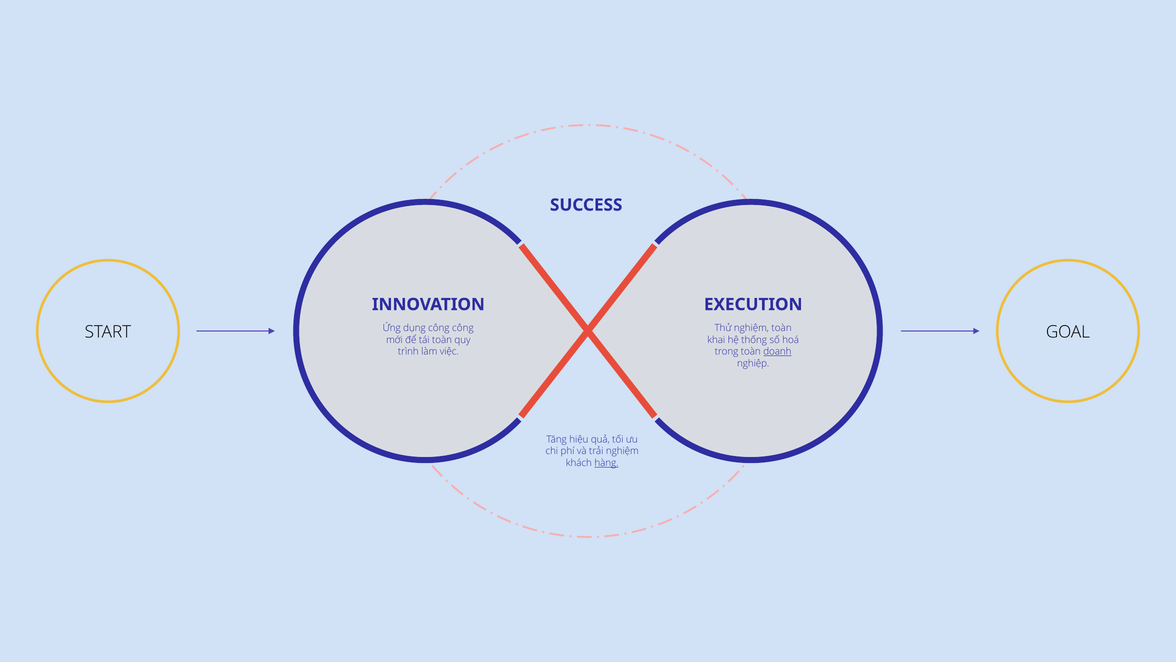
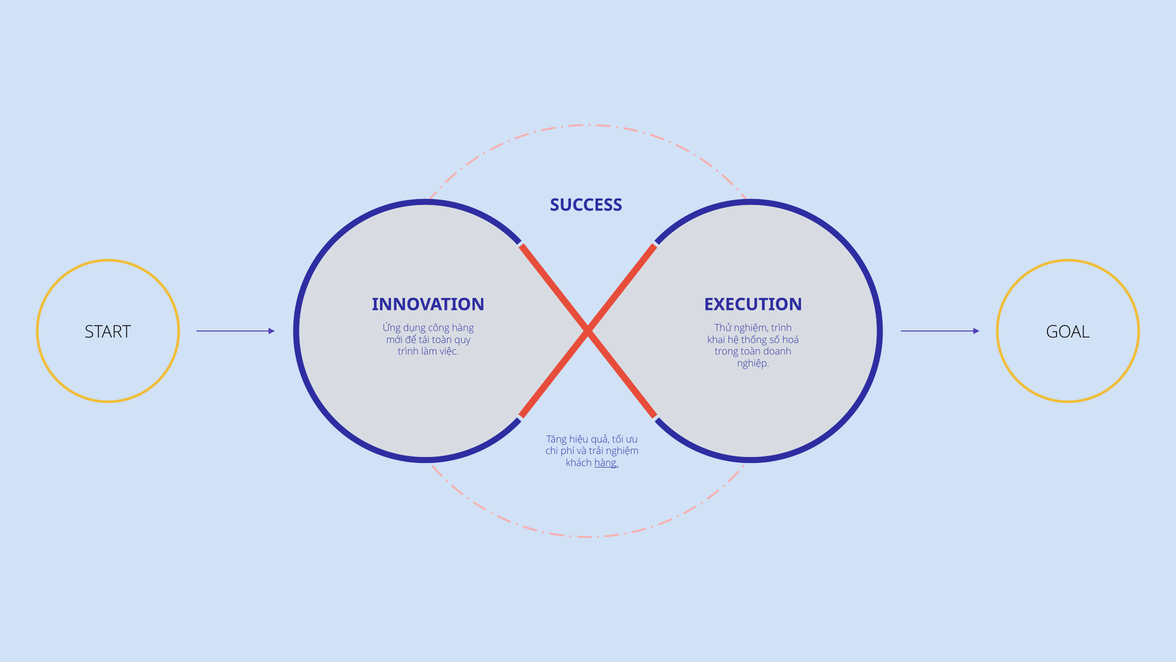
nghiệm toàn: toàn -> trình (782, 328)
công công: công -> hàng (463, 328)
doanh underline: present -> none (777, 351)
